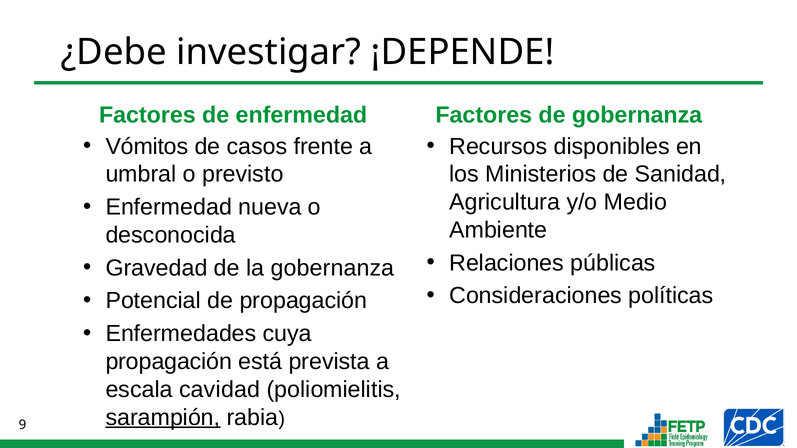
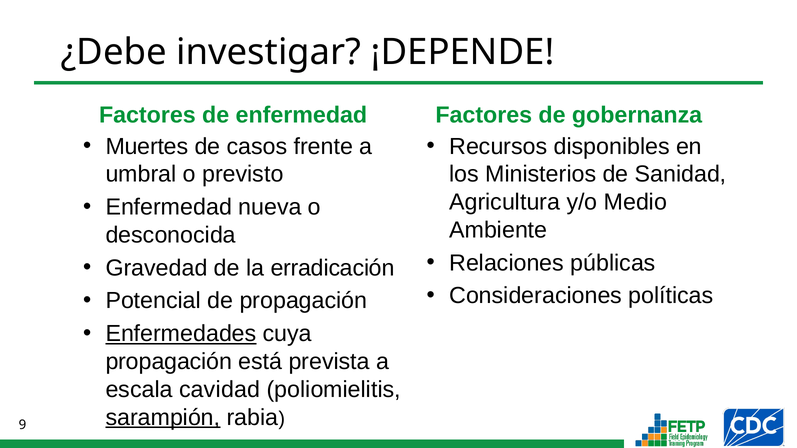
Vómitos: Vómitos -> Muertes (147, 146)
la gobernanza: gobernanza -> erradicación (333, 268)
Enfermedades underline: none -> present (181, 334)
